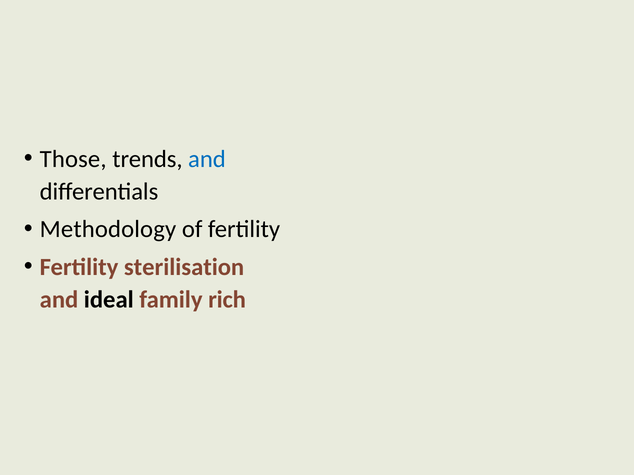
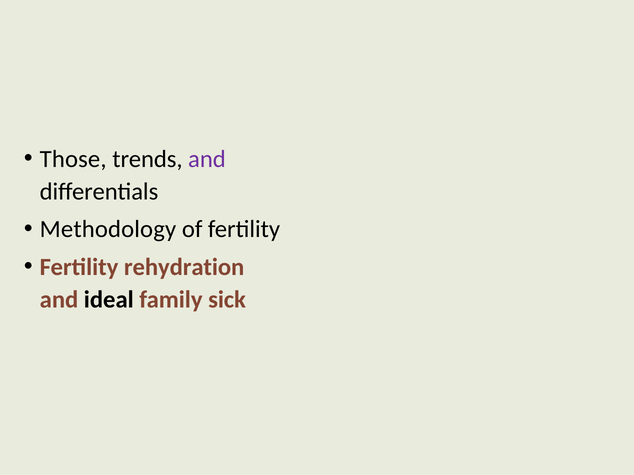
and colour: blue -> purple (207, 159)
sterilisation: sterilisation -> rehydration (184, 267)
rich: rich -> sick (227, 300)
